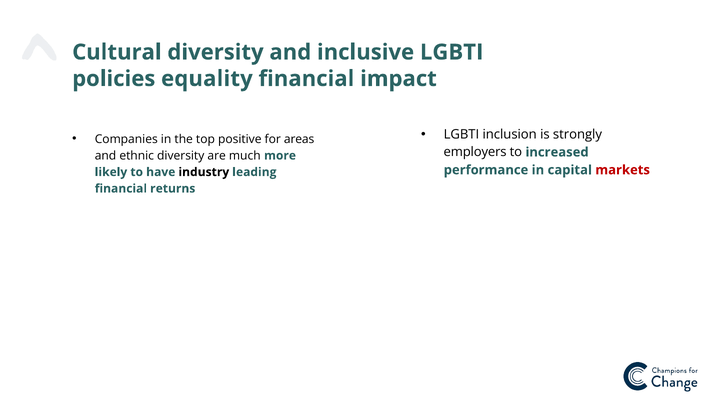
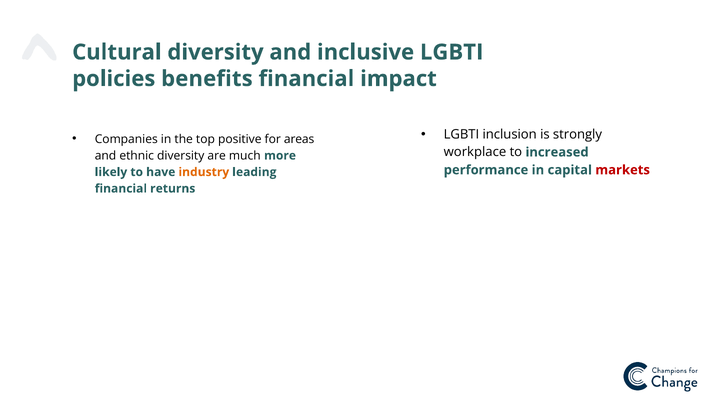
equality: equality -> benefits (207, 79)
employers: employers -> workplace (475, 152)
industry colour: black -> orange (204, 172)
